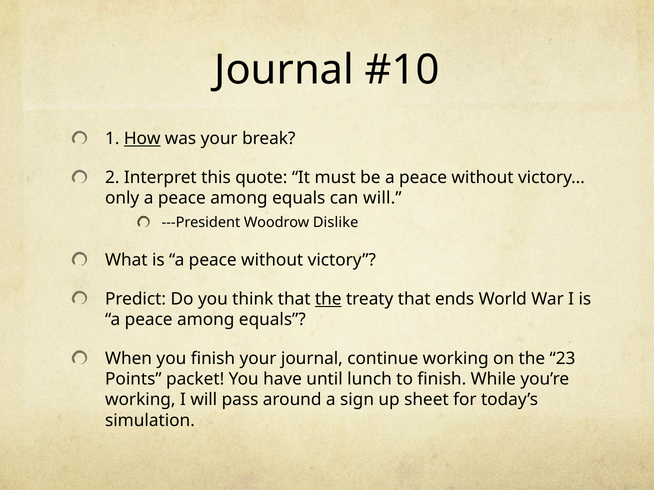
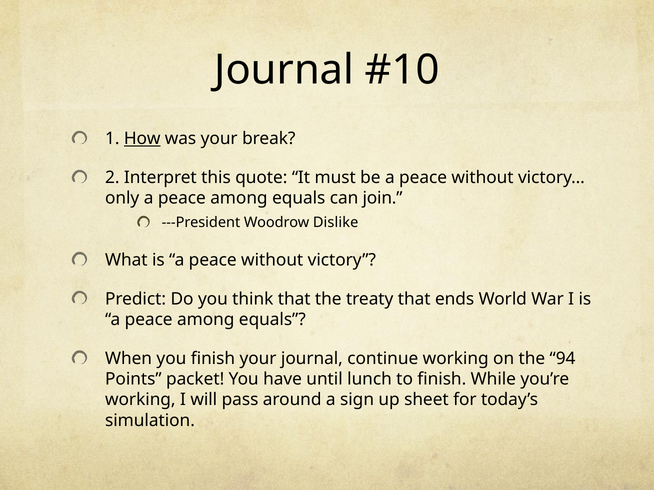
can will: will -> join (383, 199)
the underline: present -> none (328, 299)
23: 23 -> 94 (563, 359)
